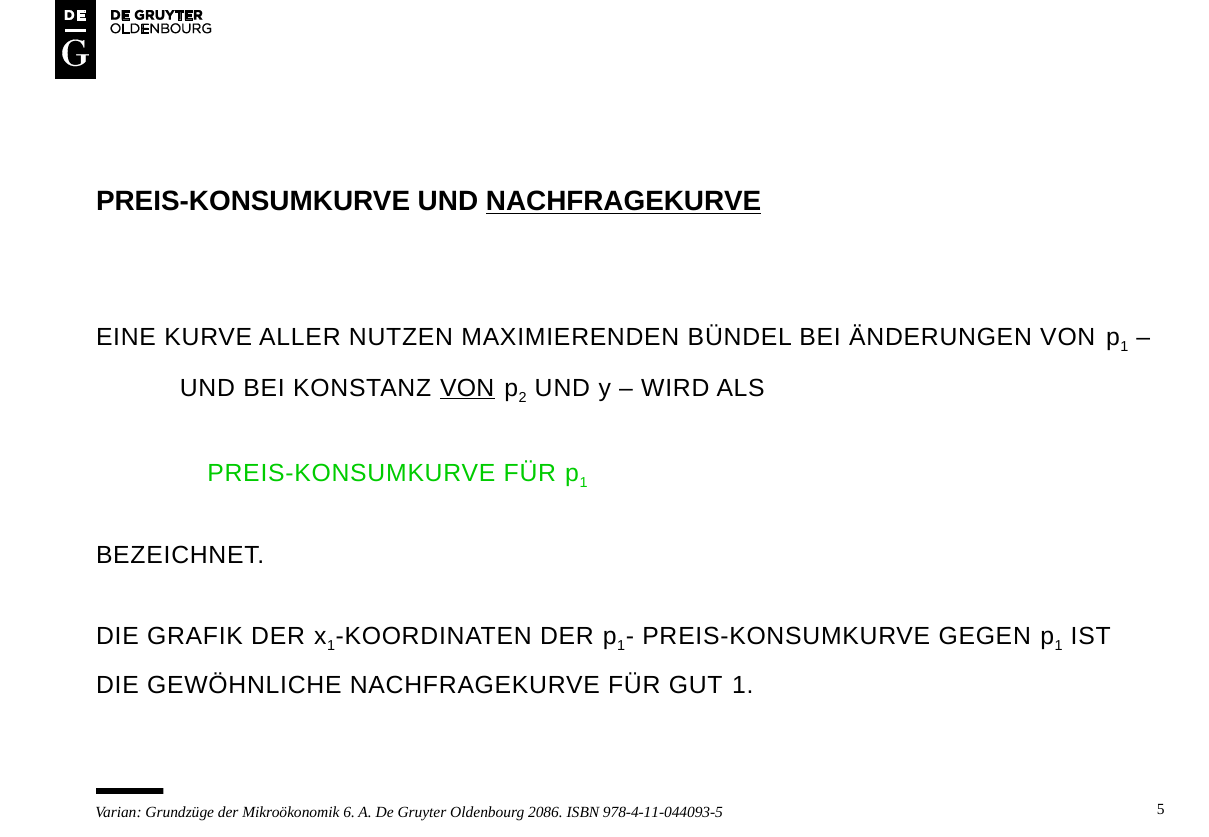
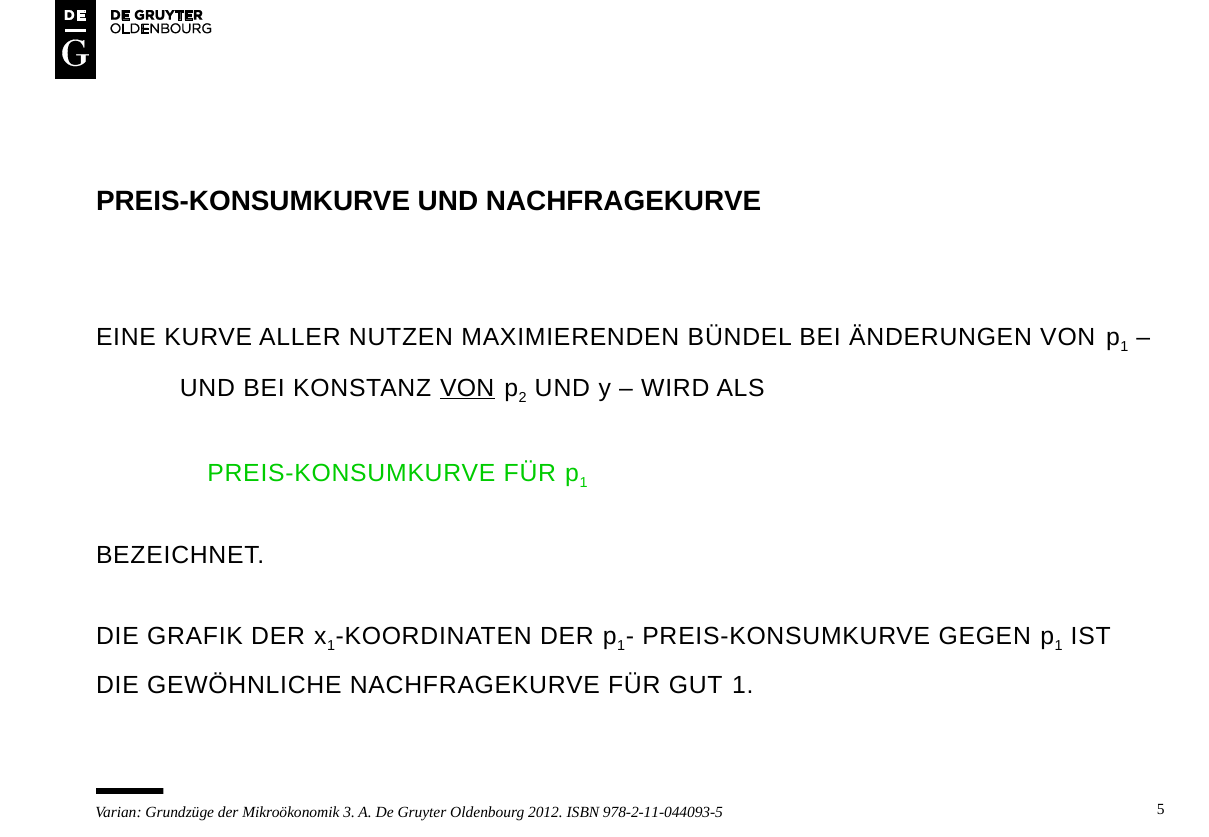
NACHFRAGEKURVE underline: present -> none (624, 201)
6: 6 -> 3 (349, 812)
2086: 2086 -> 2012 (545, 812)
978-4-11-044093-5: 978-4-11-044093-5 -> 978-2-11-044093-5 (663, 812)
